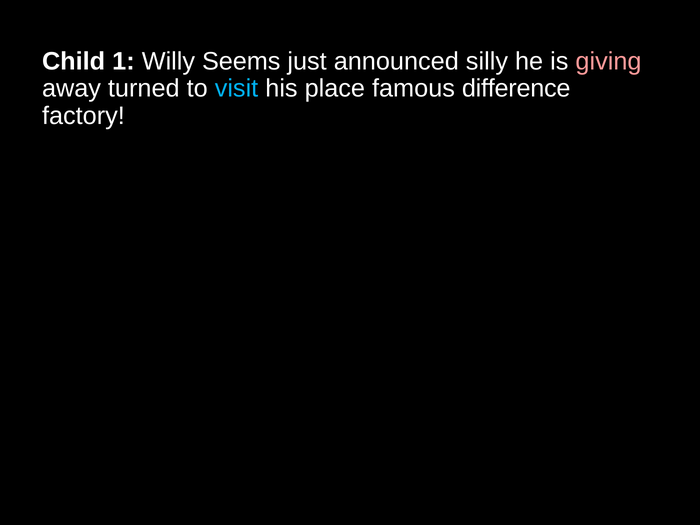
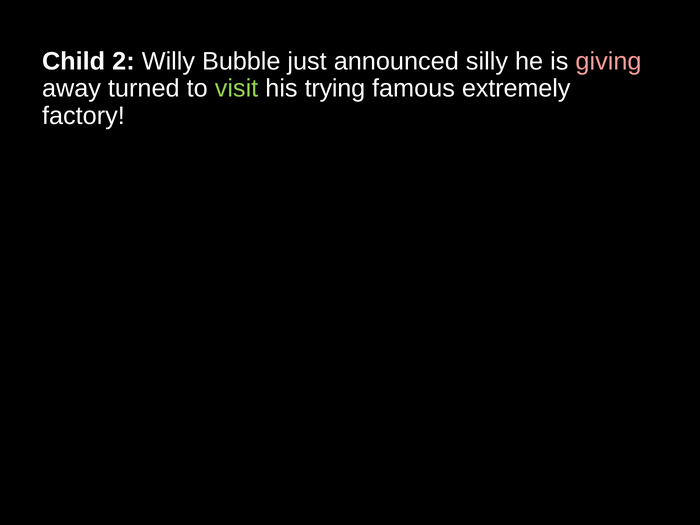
1: 1 -> 2 (123, 61)
Seems: Seems -> Bubble (241, 61)
visit colour: light blue -> light green (236, 89)
place: place -> trying (335, 89)
difference: difference -> extremely (516, 89)
